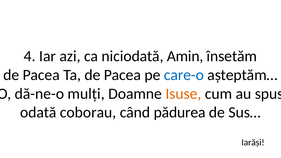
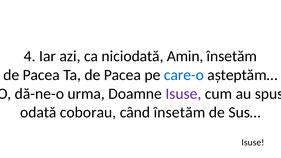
mulți: mulți -> urma (86, 94)
Isuse colour: orange -> purple (183, 94)
când pădurea: pădurea -> însetăm (179, 112)
Iarăși: Iarăși -> Isuse (253, 143)
